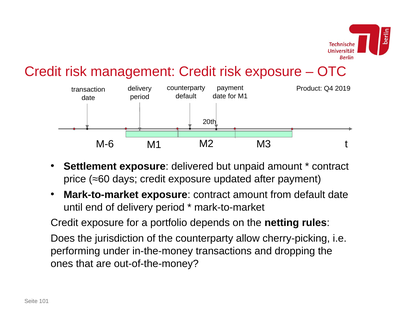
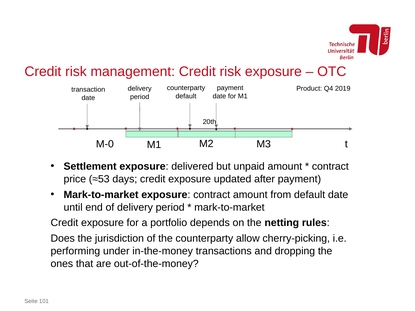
M-6: M-6 -> M-0 (105, 144)
≈60: ≈60 -> ≈53 (99, 179)
